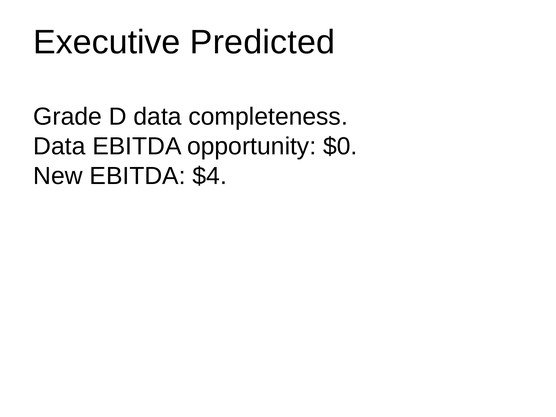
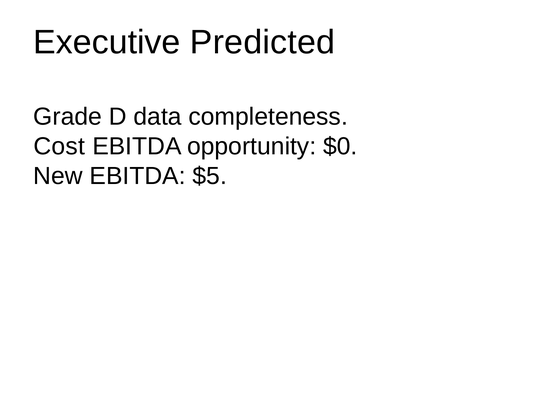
Data: Data -> Cost (59, 146)
$4: $4 -> $5 (210, 176)
